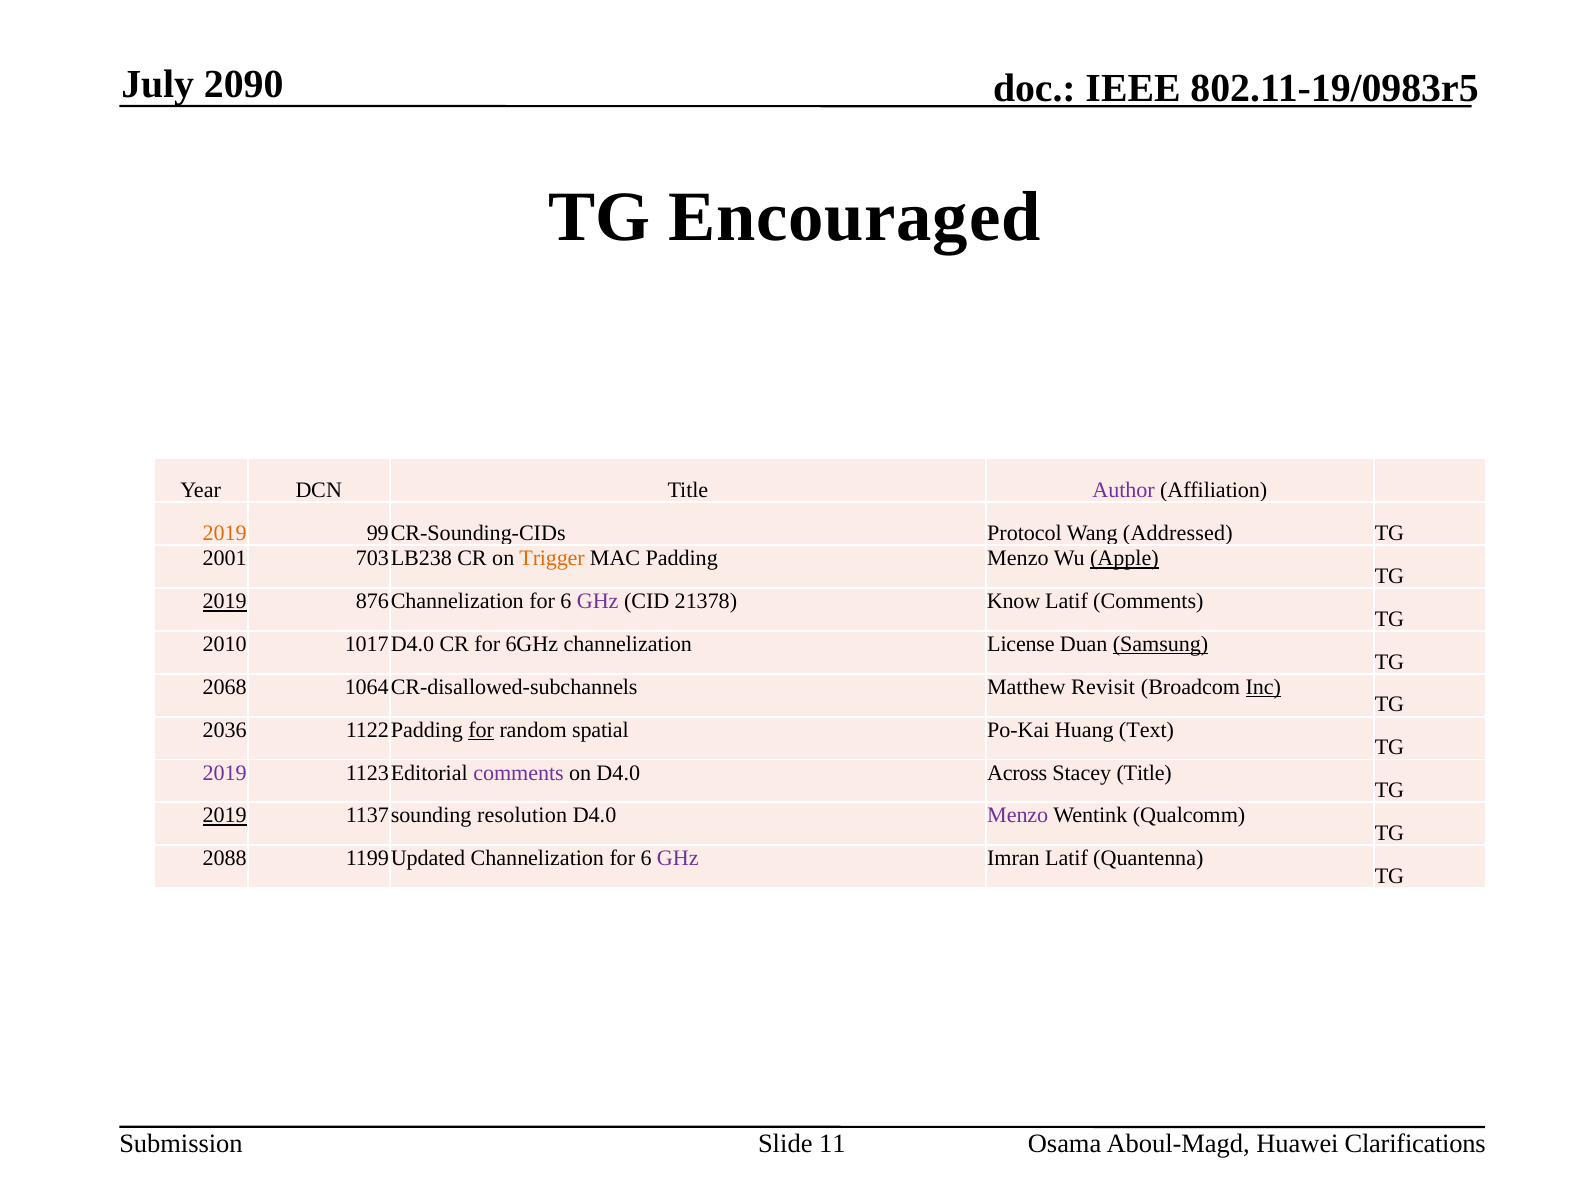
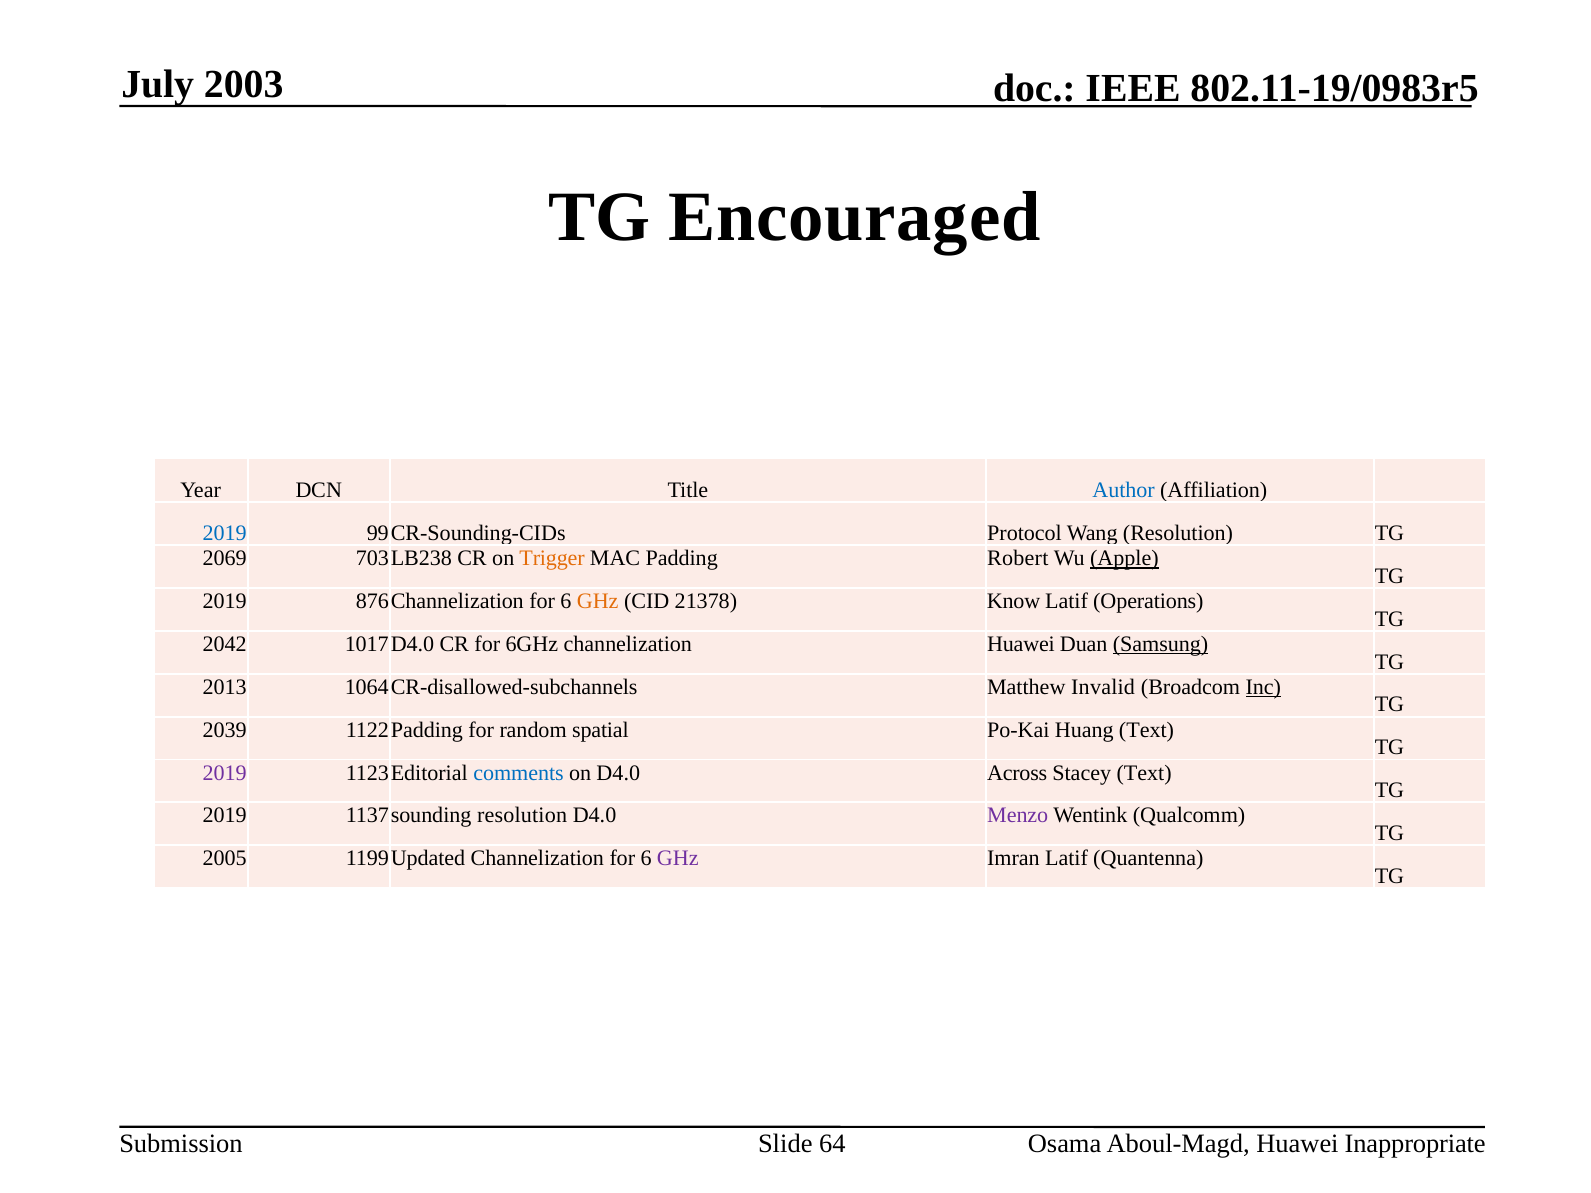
2090: 2090 -> 2003 (244, 84)
Author colour: purple -> blue (1124, 490)
2019 colour: orange -> blue (225, 533)
Wang Addressed: Addressed -> Resolution (1178, 533)
2001: 2001 -> 2069 (225, 559)
Padding Menzo: Menzo -> Robert (1018, 559)
2019 underline: present -> none (225, 602)
GHz colour: purple -> orange (598, 602)
Latif Comments: Comments -> Operations (1148, 602)
2010: 2010 -> 2042 (225, 644)
channelization License: License -> Huawei (1021, 644)
2068: 2068 -> 2013 (225, 687)
Revisit: Revisit -> Invalid (1103, 687)
2036: 2036 -> 2039 (225, 730)
for underline: present -> none (481, 730)
comments colour: purple -> blue (519, 773)
Stacey Title: Title -> Text (1144, 773)
2019 underline: present -> none (225, 816)
2088: 2088 -> 2005 (225, 859)
11: 11 -> 64 (832, 1144)
Clarifications: Clarifications -> Inappropriate (1415, 1144)
